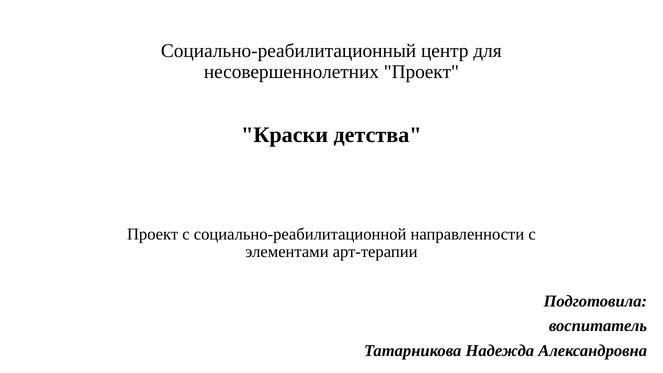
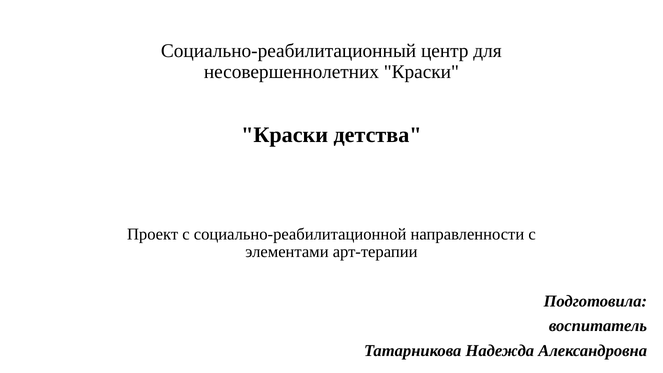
несовершеннолетних Проект: Проект -> Краски (421, 72)
